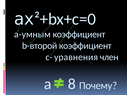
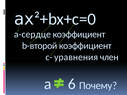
а-умным: а-умным -> а-сердце (32, 34)
8: 8 -> 6 (72, 84)
